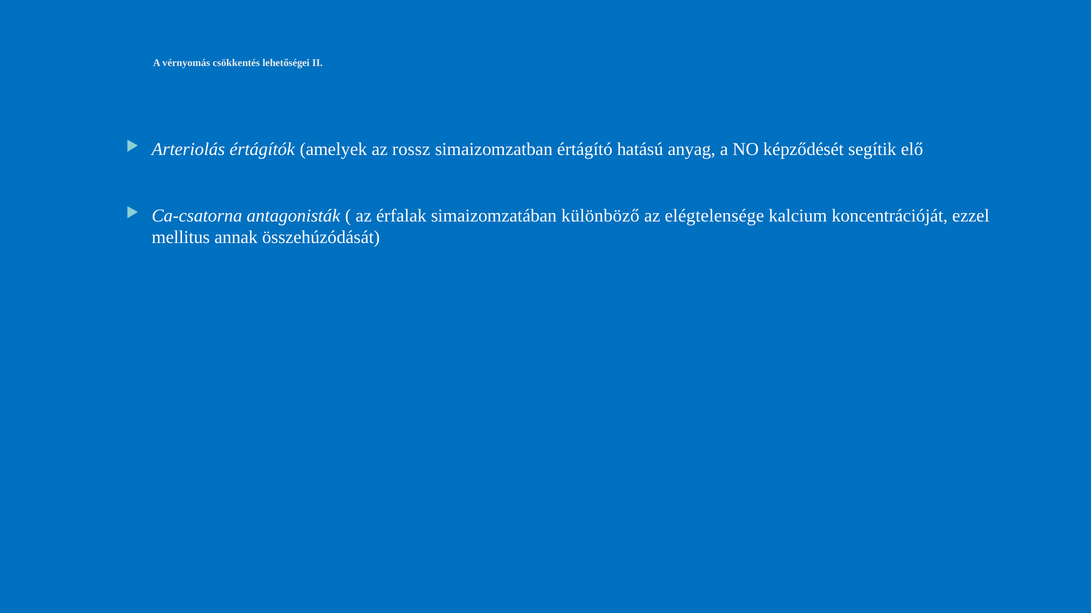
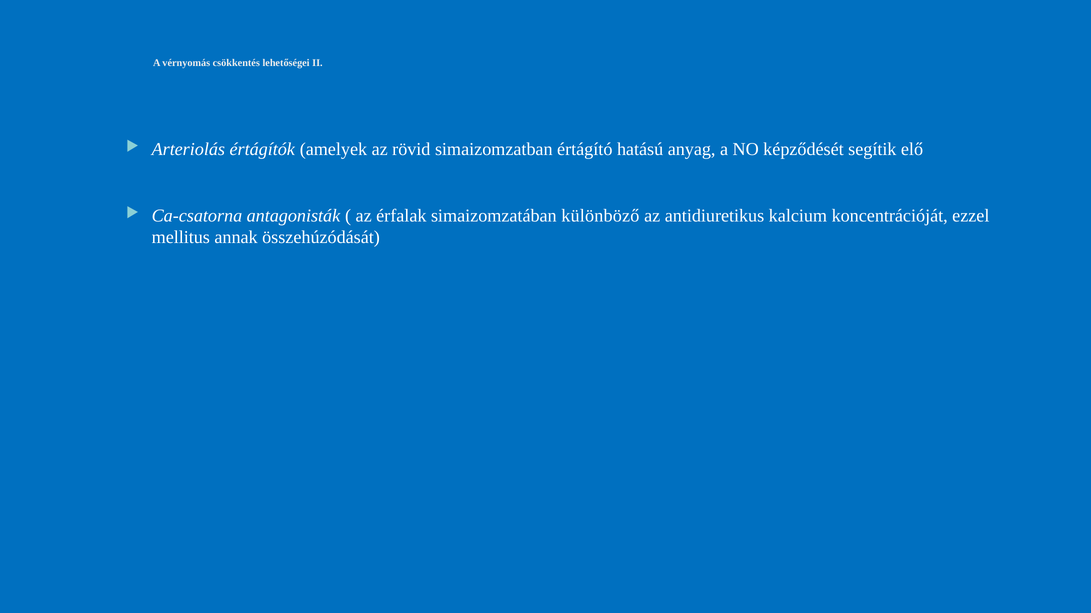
rossz: rossz -> rövid (411, 149)
elégtelensége: elégtelensége -> antidiuretikus (715, 216)
